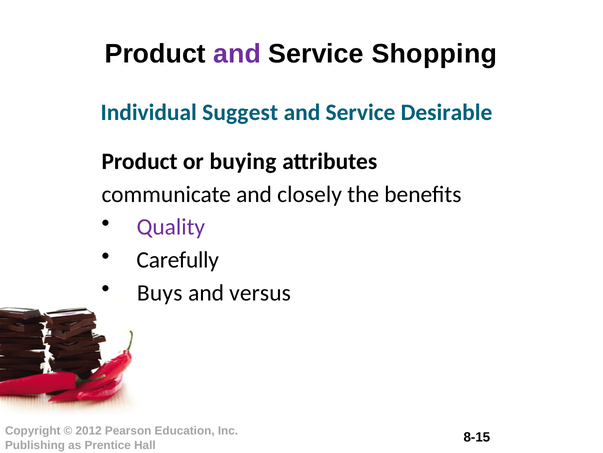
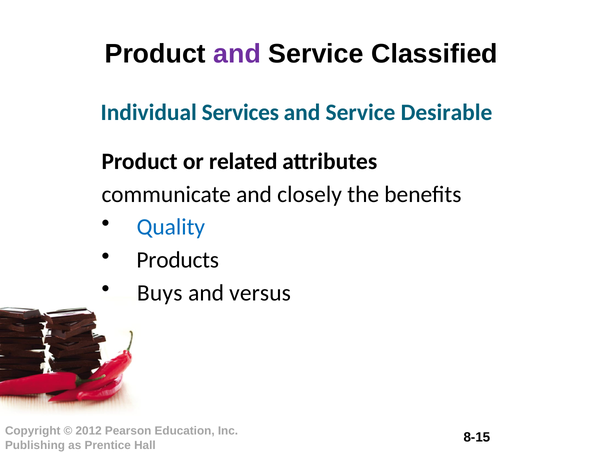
Shopping: Shopping -> Classified (435, 54)
Suggest: Suggest -> Services (240, 112)
buying: buying -> related (243, 161)
Quality colour: purple -> blue (171, 227)
Carefully: Carefully -> Products (178, 260)
